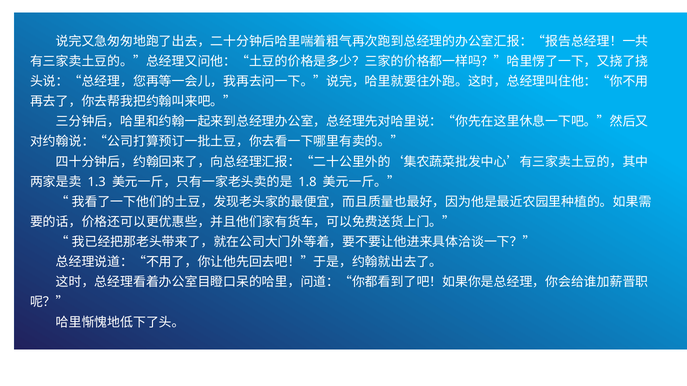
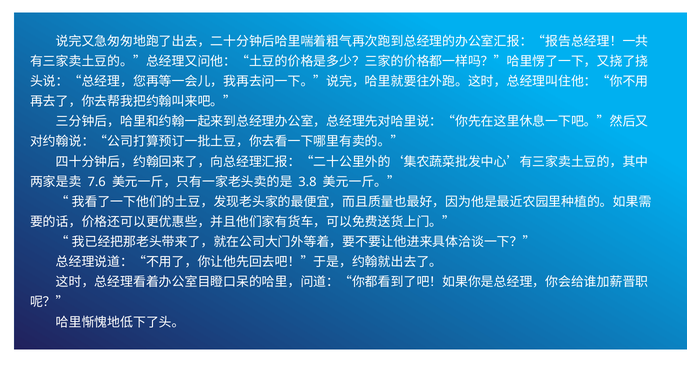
1.3: 1.3 -> 7.6 (97, 182)
1.8: 1.8 -> 3.8 (307, 182)
